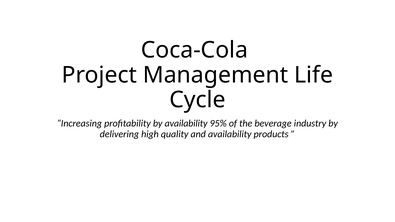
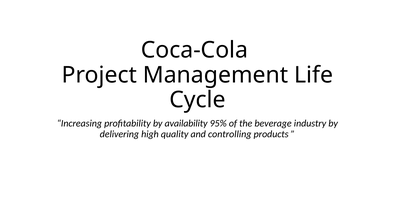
and availability: availability -> controlling (230, 134)
